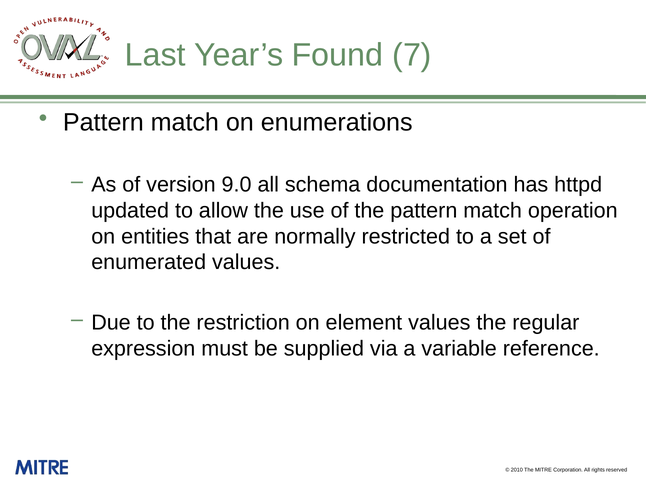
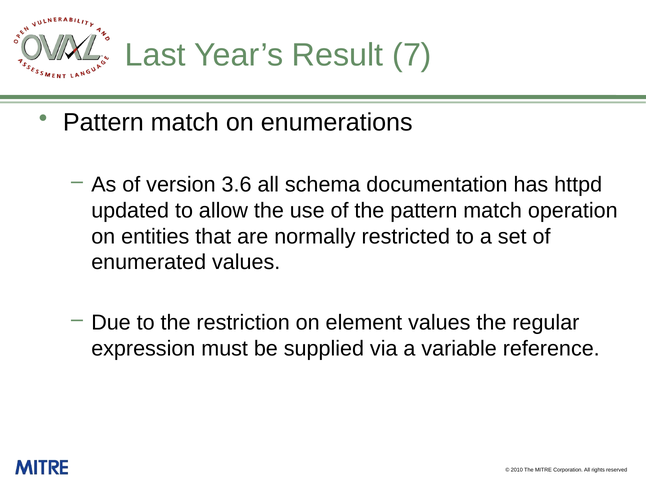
Found: Found -> Result (338, 55)
9.0: 9.0 -> 3.6 (237, 185)
